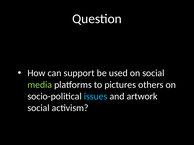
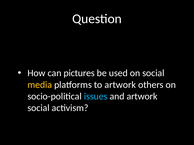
support: support -> pictures (79, 73)
media colour: light green -> yellow (40, 85)
to pictures: pictures -> artwork (120, 85)
